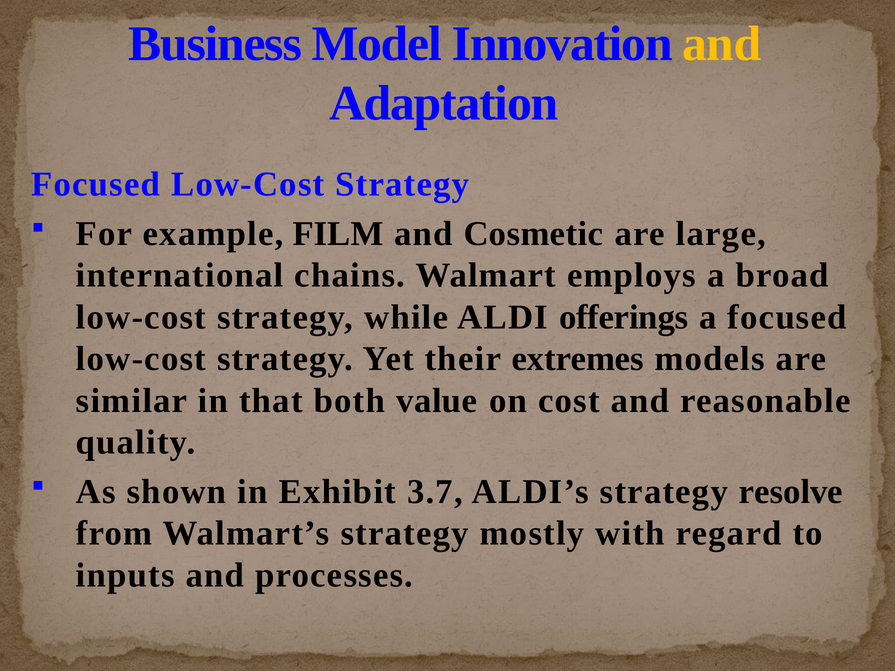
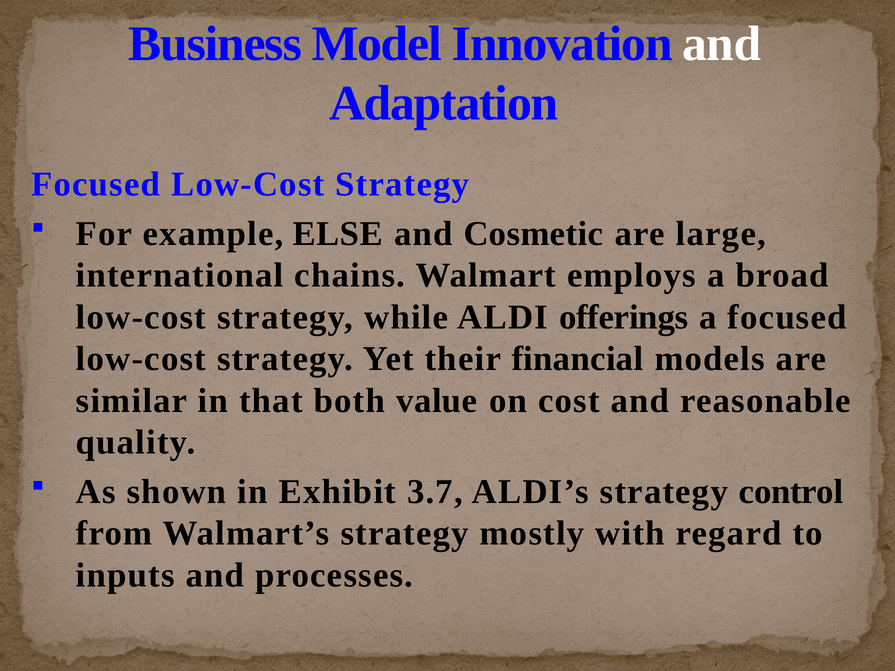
and colour: yellow -> white (722, 44)
FILM: FILM -> ELSE (338, 234)
extremes: extremes -> financial (577, 359)
resolve: resolve -> control (791, 492)
